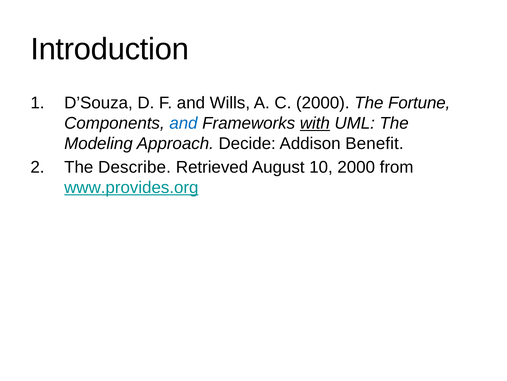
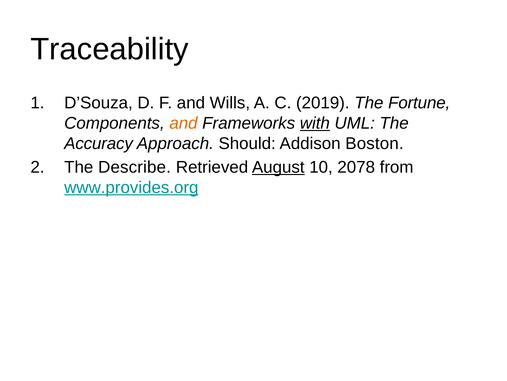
Introduction: Introduction -> Traceability (110, 49)
C 2000: 2000 -> 2019 (323, 103)
and colour: blue -> orange (183, 123)
Modeling: Modeling -> Accuracy (99, 143)
Decide: Decide -> Should (247, 143)
Benefit: Benefit -> Boston (374, 143)
August underline: none -> present (278, 167)
10 2000: 2000 -> 2078 (356, 167)
